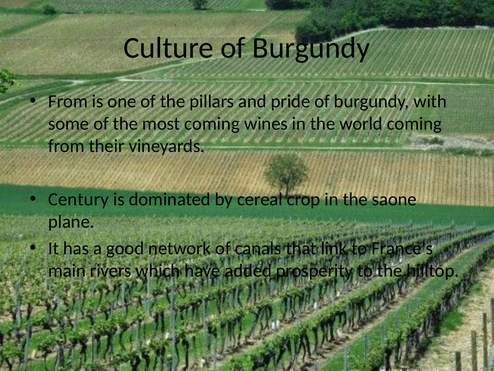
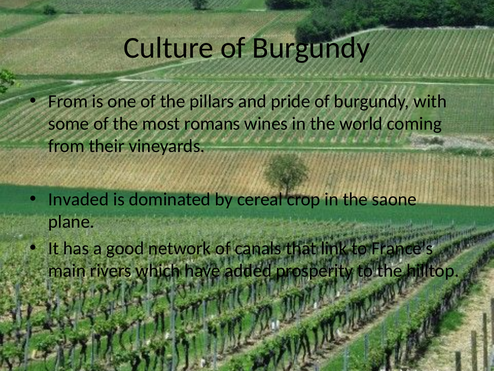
most coming: coming -> romans (212, 124)
Century: Century -> Invaded (79, 199)
